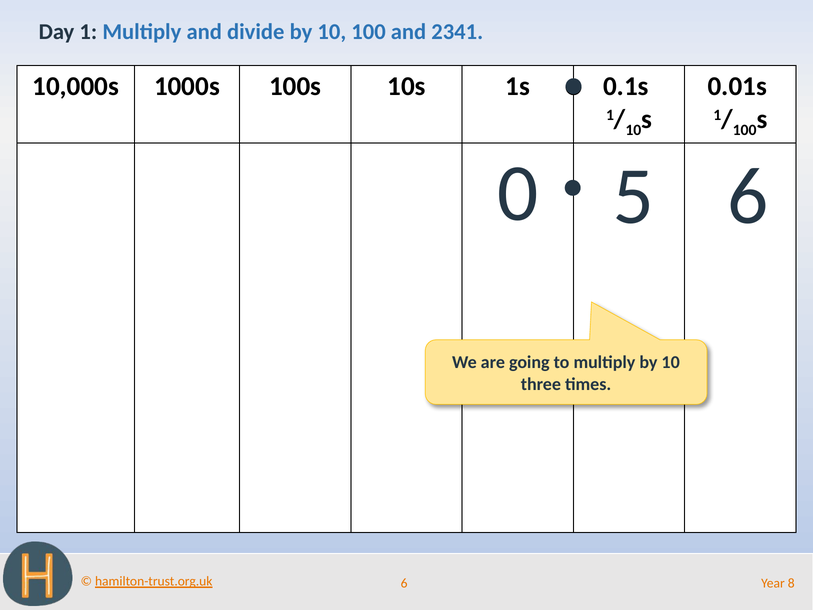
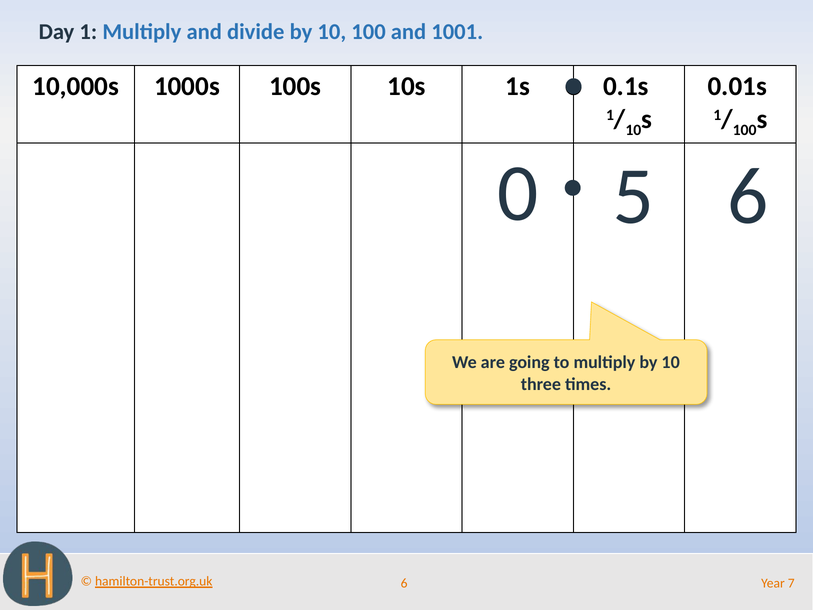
2341: 2341 -> 1001 (457, 32)
8: 8 -> 7 (791, 583)
